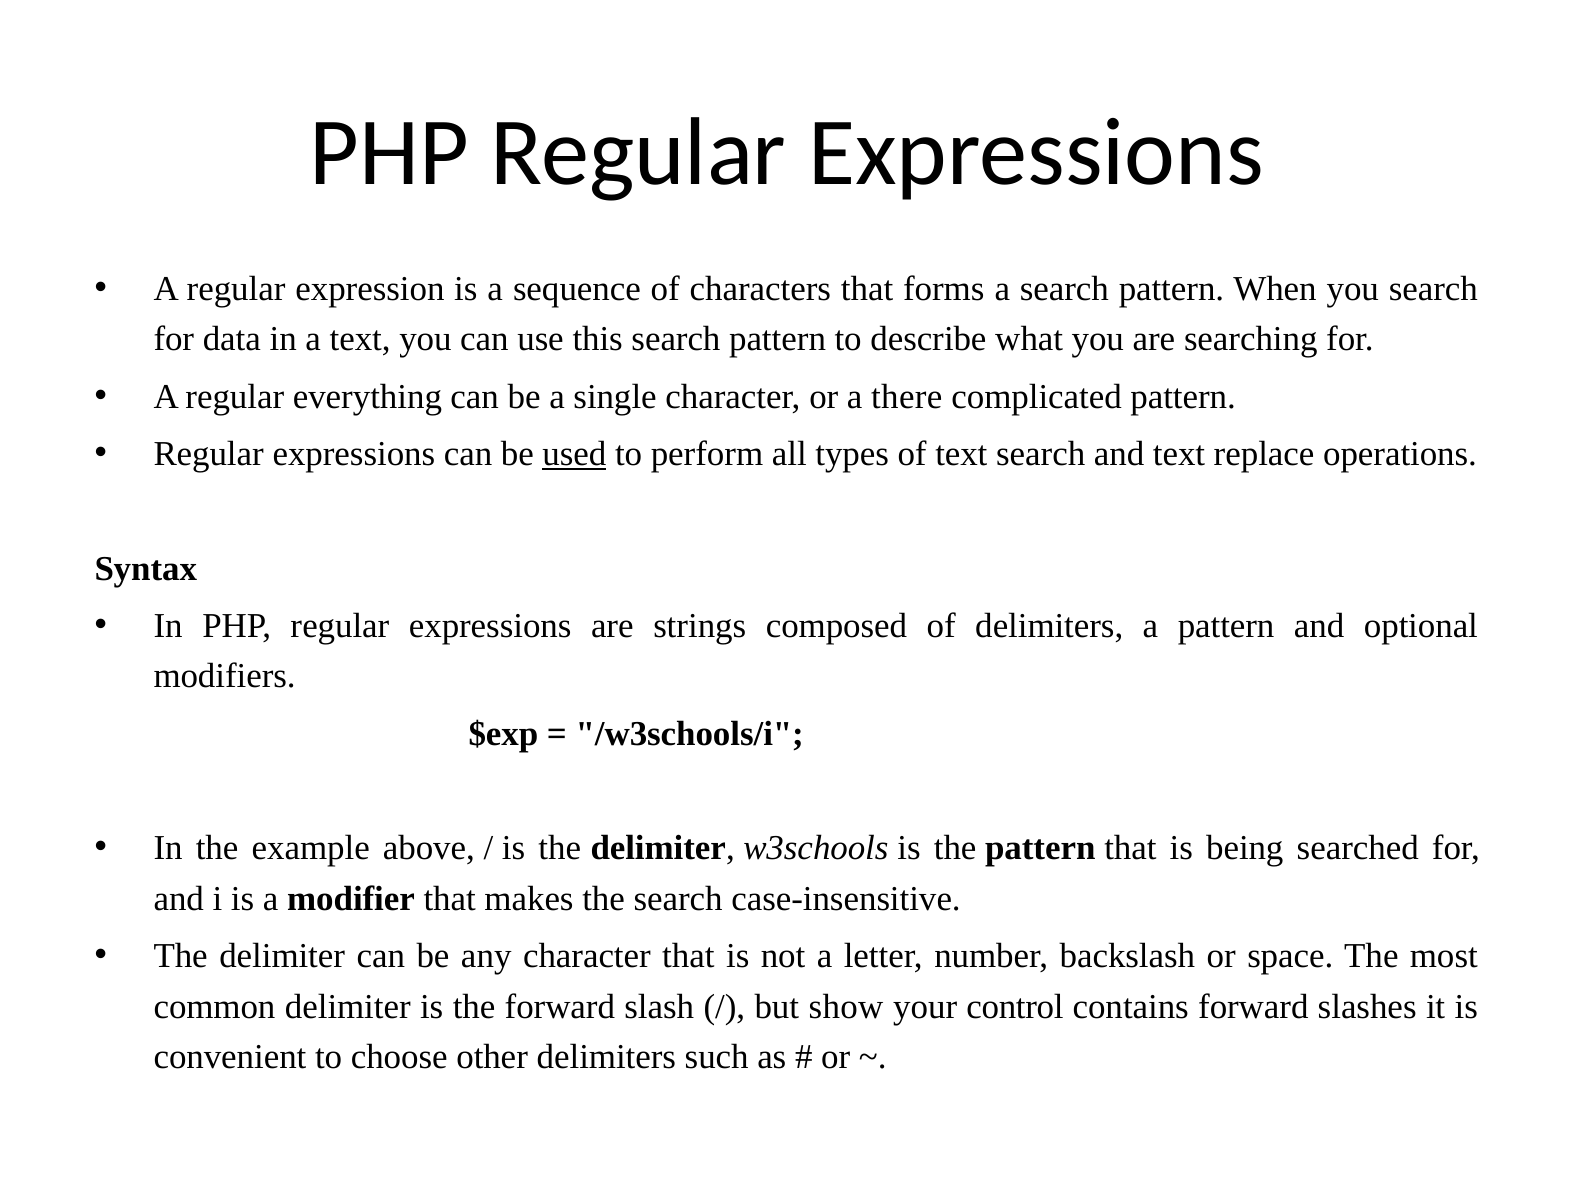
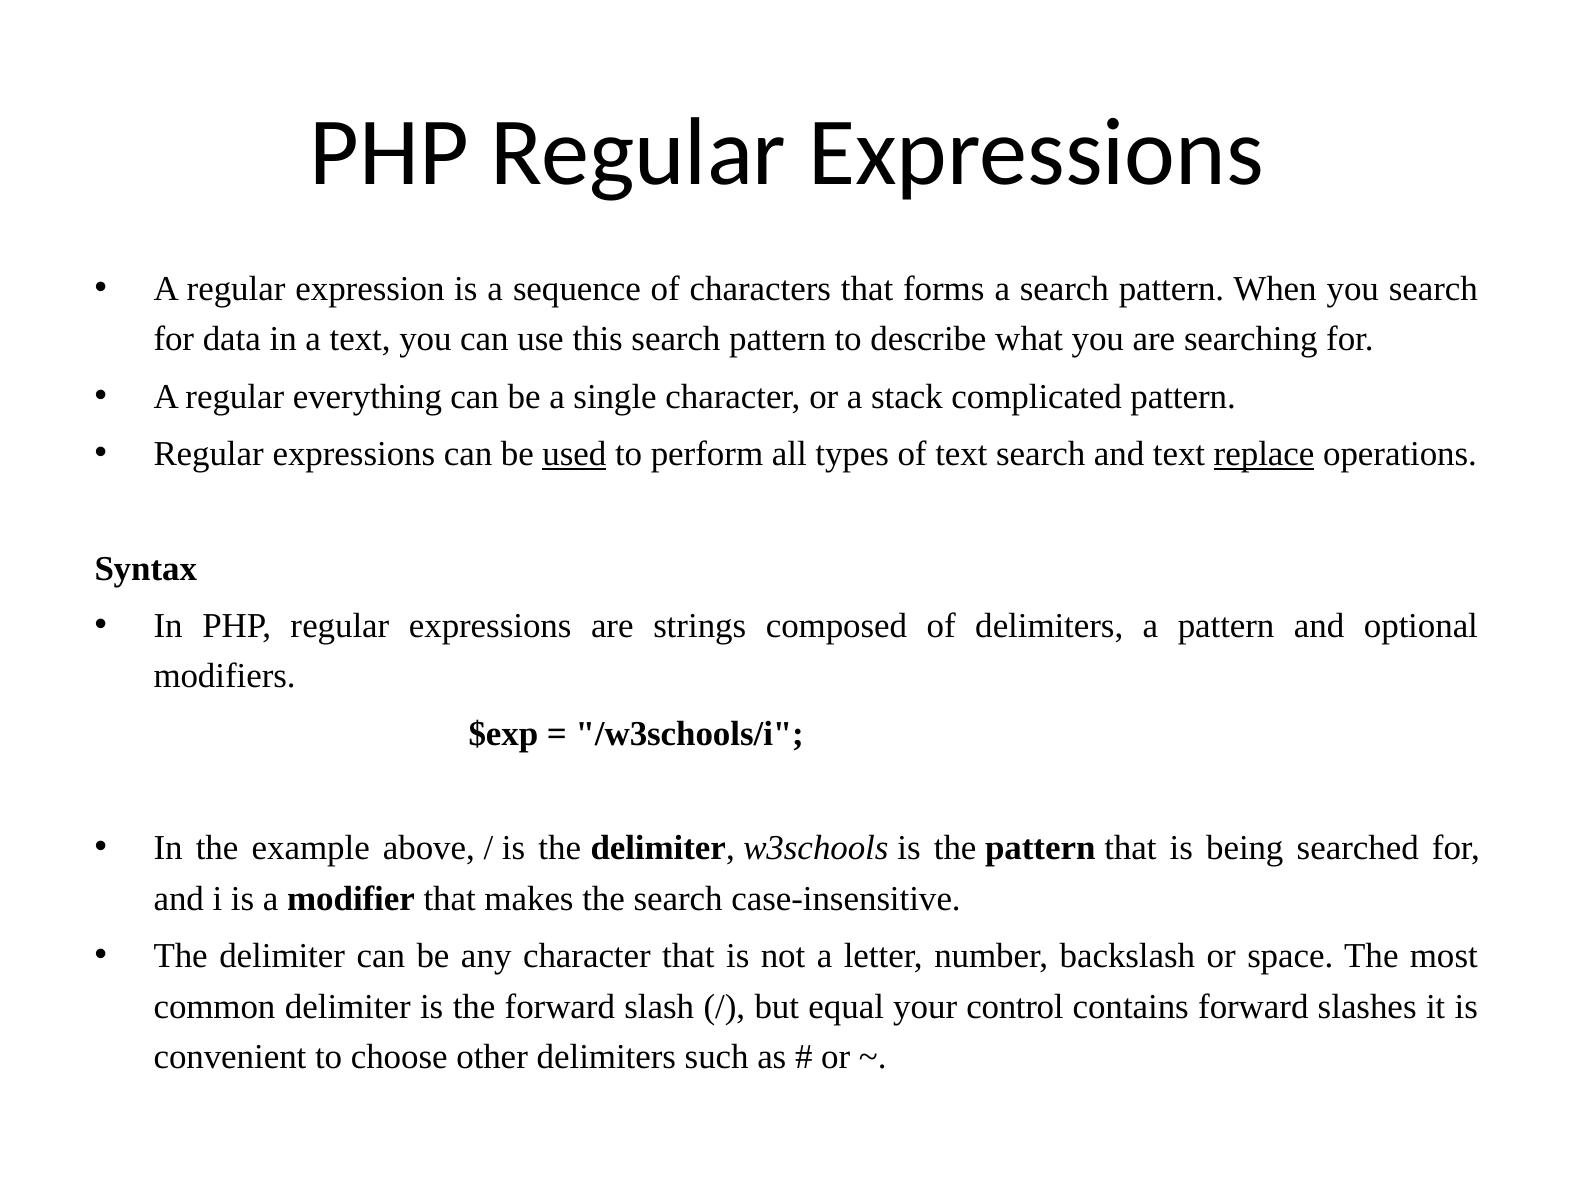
there: there -> stack (907, 397)
replace underline: none -> present (1264, 454)
show: show -> equal (846, 1007)
